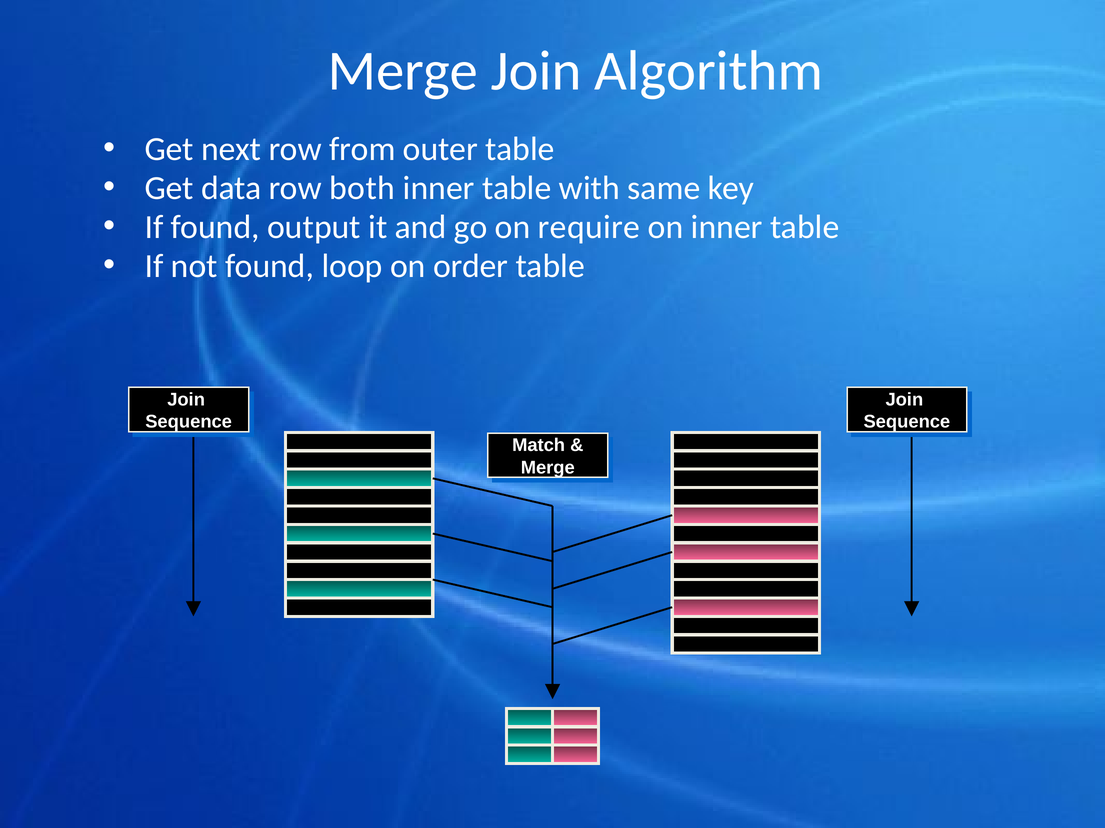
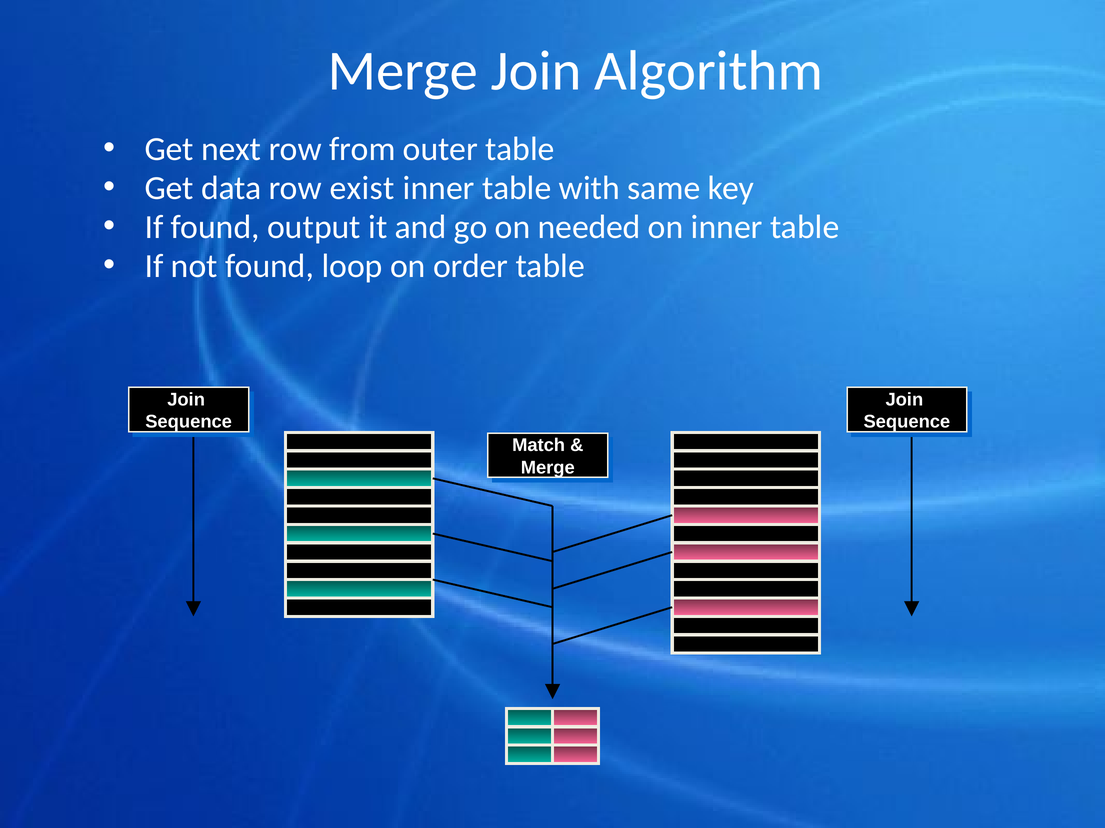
both: both -> exist (362, 188)
require: require -> needed (589, 227)
